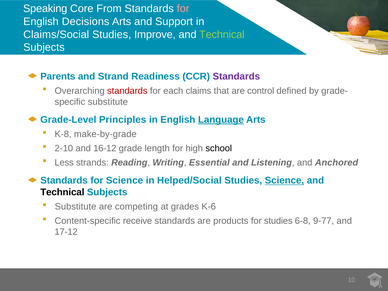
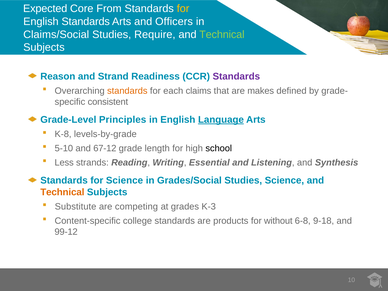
Speaking: Speaking -> Expected (45, 9)
for colour: pink -> yellow (183, 9)
English Decisions: Decisions -> Standards (86, 22)
Support: Support -> Officers (174, 22)
Improve: Improve -> Require (155, 34)
Parents: Parents -> Reason (58, 76)
standards colour: red -> orange (127, 91)
control: control -> makes (261, 91)
substitute: substitute -> consistent (108, 102)
make-by-grade: make-by-grade -> levels-by-grade (105, 134)
2-10: 2-10 -> 5-10 (64, 148)
16-12: 16-12 -> 67-12 (105, 148)
Anchored: Anchored -> Synthesis (337, 163)
Helped/Social: Helped/Social -> Grades/Social (189, 181)
Science underline: present -> none (284, 181)
Technical colour: black -> orange (62, 192)
K-6: K-6 -> K-3 (209, 207)
receive: receive -> college (137, 221)
for studies: studies -> without (278, 221)
9-77: 9-77 -> 9-18 (324, 221)
17-12: 17-12 -> 99-12 (66, 232)
